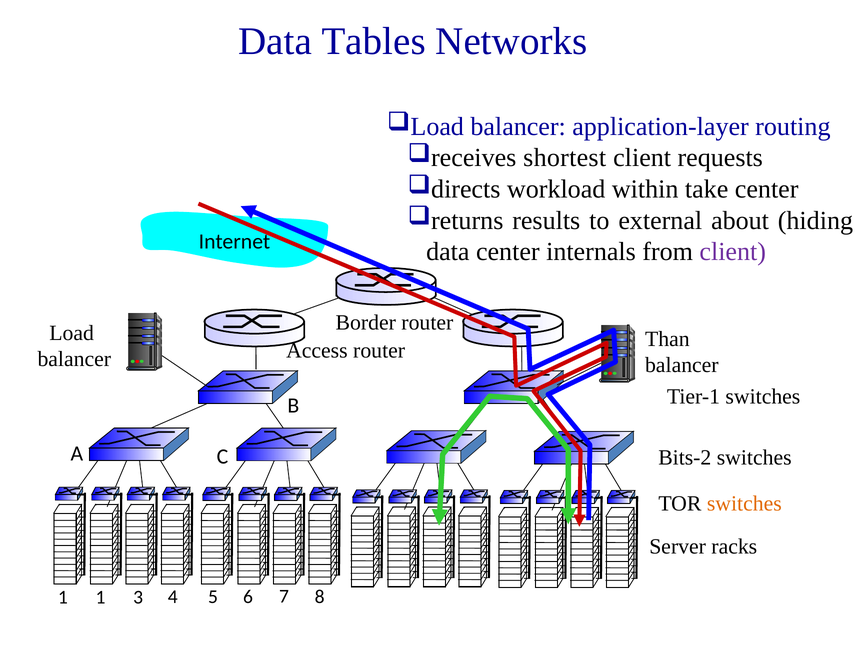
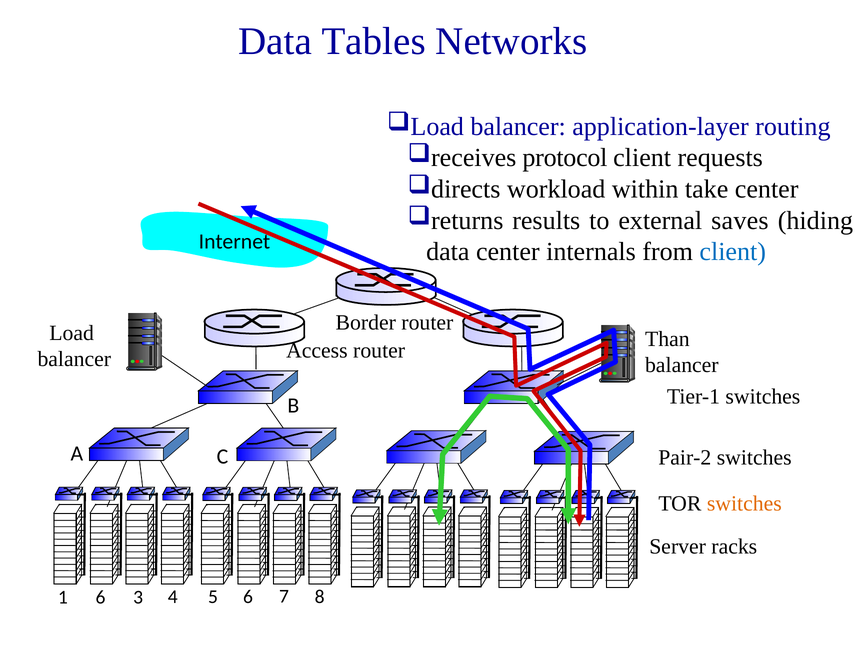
shortest: shortest -> protocol (565, 158)
about: about -> saves (740, 221)
client colour: purple -> blue (733, 252)
Bits-2: Bits-2 -> Pair-2 (685, 458)
1 1: 1 -> 6 (101, 598)
